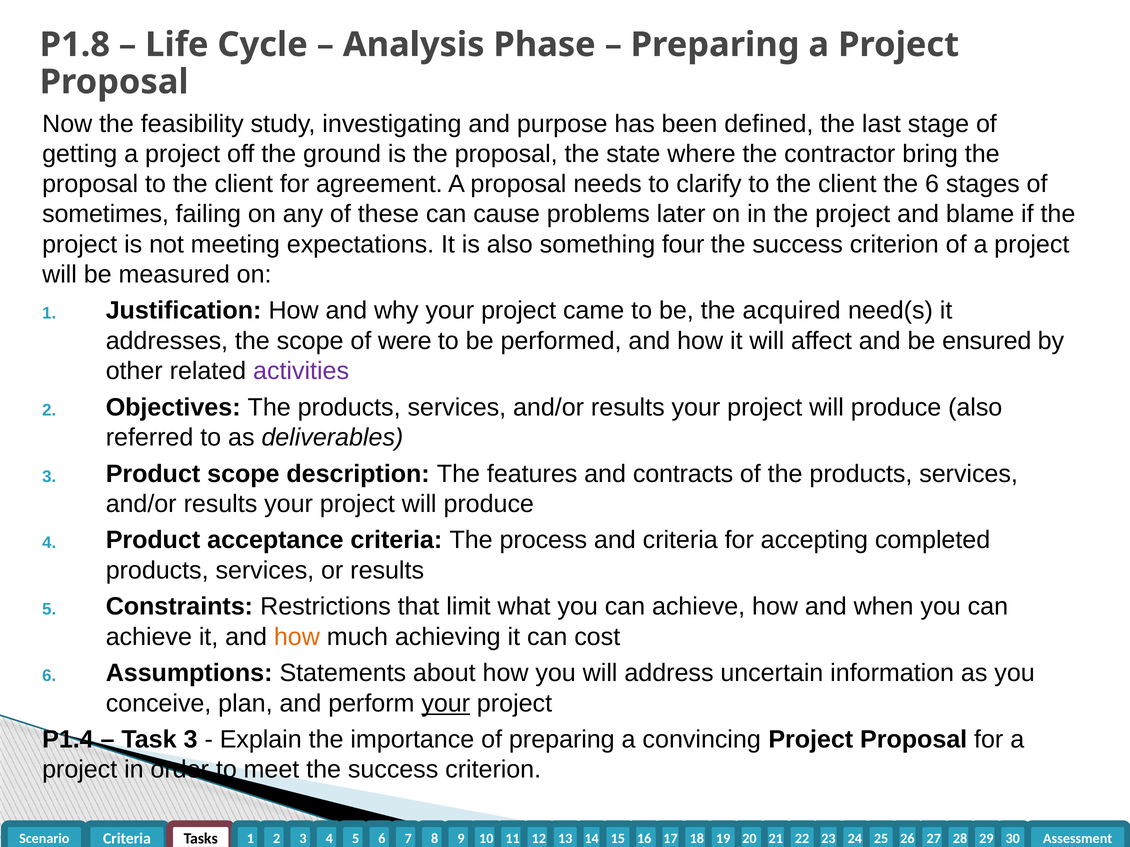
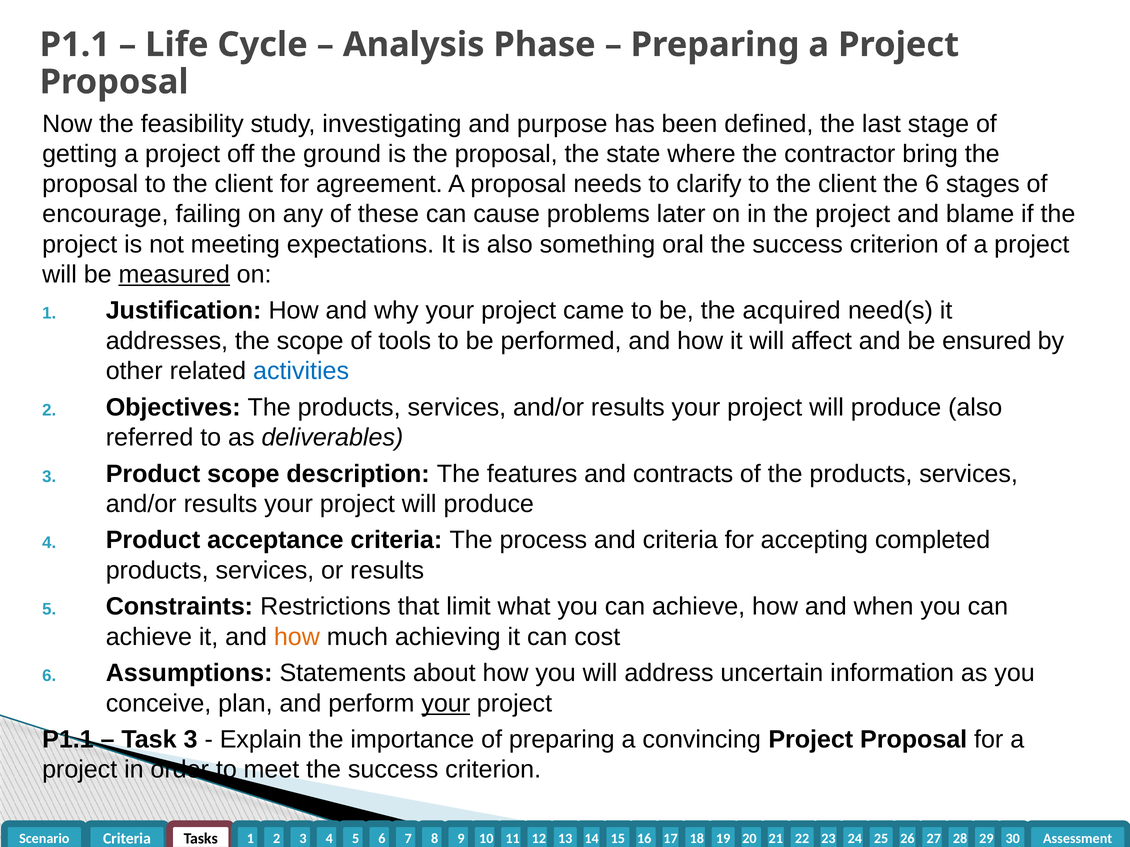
P1.8: P1.8 -> P1.1 (75, 45)
sometimes: sometimes -> encourage (105, 214)
four: four -> oral (683, 244)
measured underline: none -> present (174, 274)
were: were -> tools (405, 341)
activities colour: purple -> blue (301, 371)
P1.4: P1.4 -> P1.1 (68, 740)
